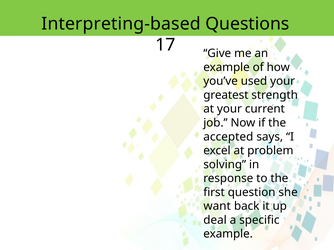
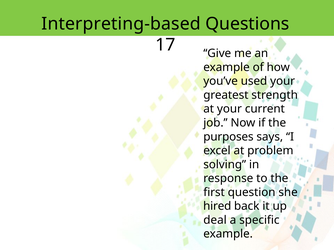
accepted: accepted -> purposes (228, 137)
want: want -> hired (217, 207)
